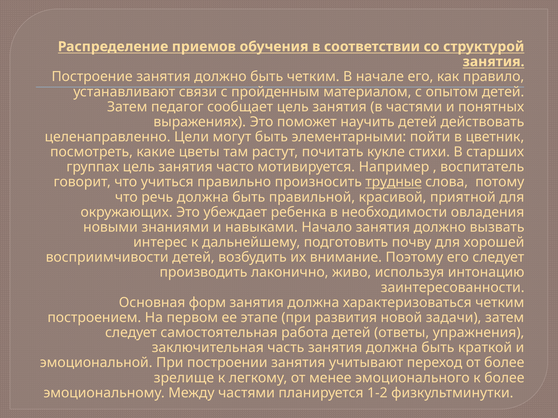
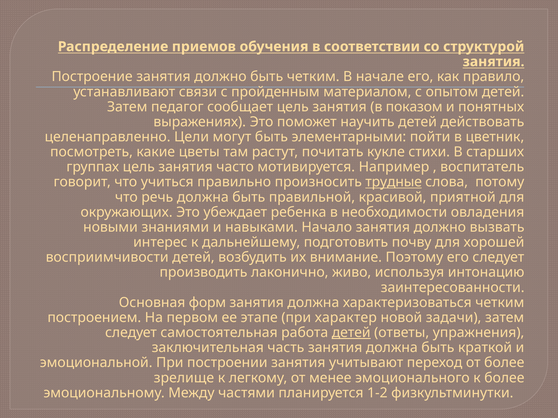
в частями: частями -> показом (414, 107)
развития: развития -> характер (346, 318)
детей underline: none -> present (351, 333)
